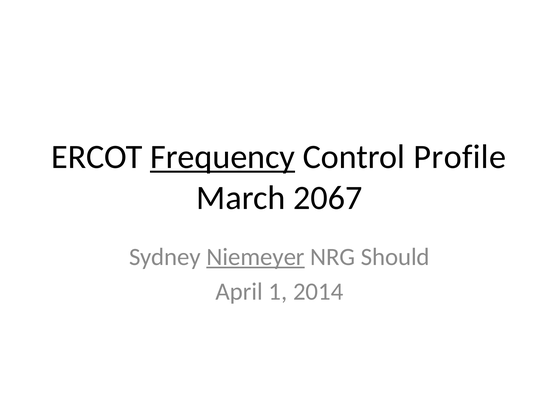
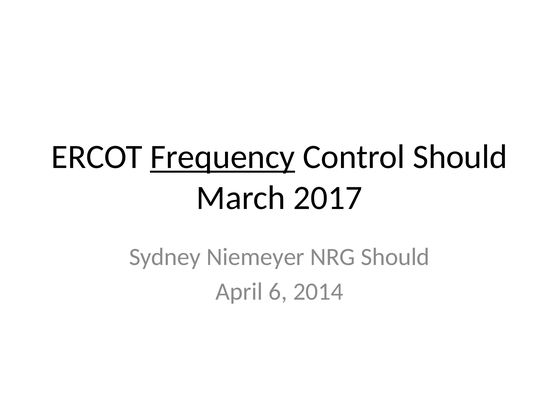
Control Profile: Profile -> Should (460, 157)
2067: 2067 -> 2017 (328, 198)
Niemeyer underline: present -> none (256, 257)
1: 1 -> 6 (278, 292)
